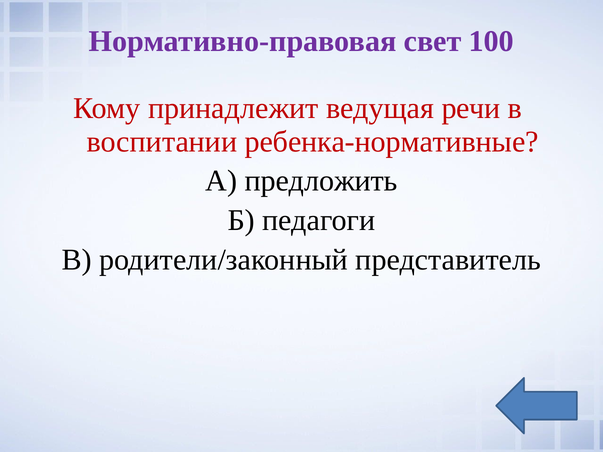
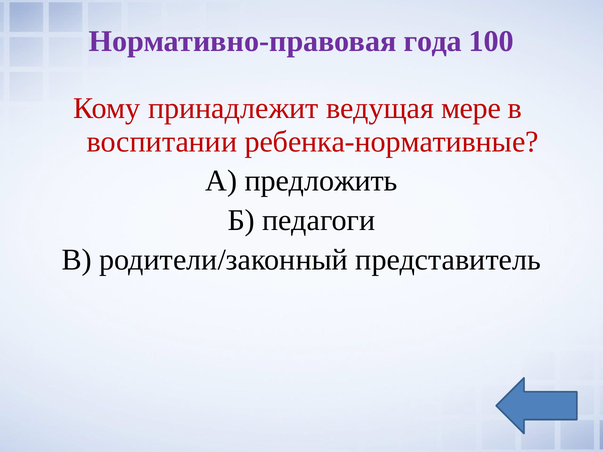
свет: свет -> года (433, 42)
речи: речи -> мере (471, 108)
